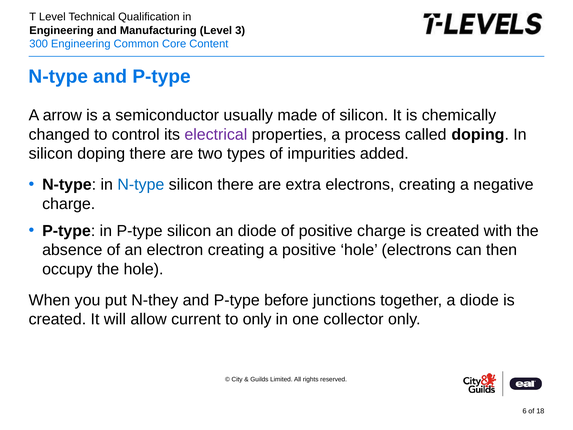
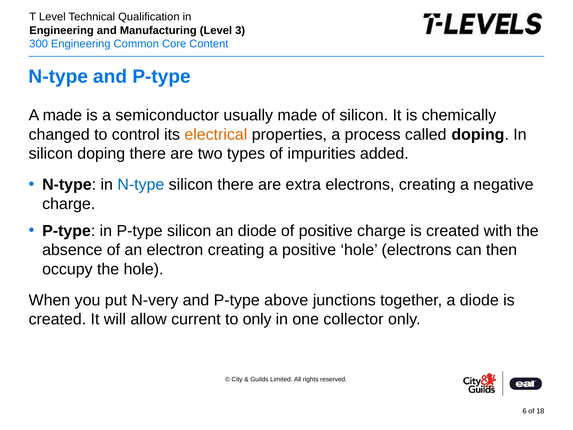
A arrow: arrow -> made (62, 115)
electrical colour: purple -> orange (216, 134)
N-they: N-they -> N-very (155, 300)
before: before -> above (286, 300)
